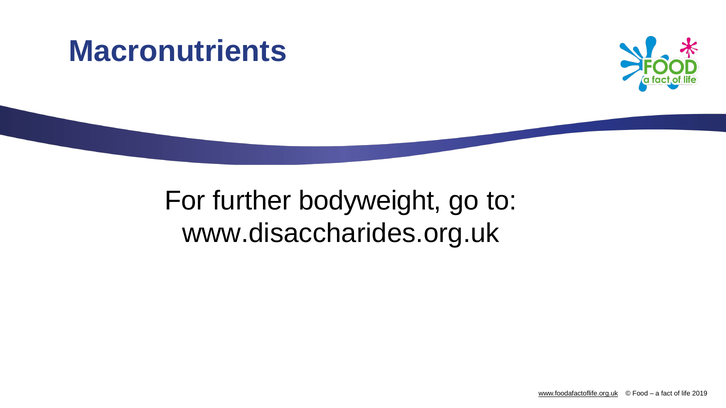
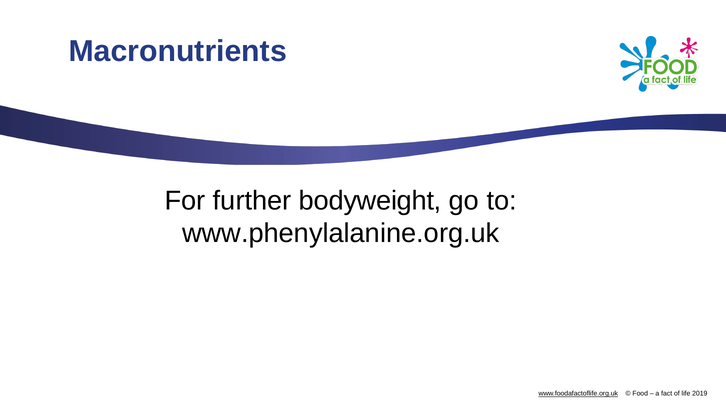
www.disaccharides.org.uk: www.disaccharides.org.uk -> www.phenylalanine.org.uk (341, 233)
